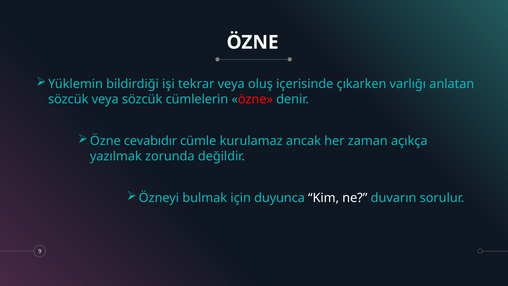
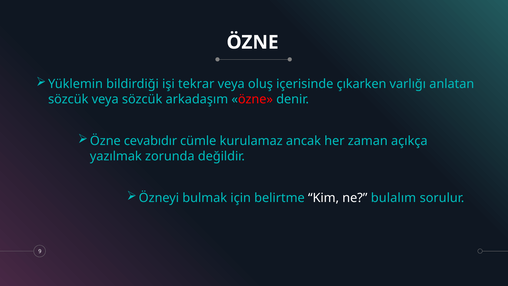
cümlelerin: cümlelerin -> arkadaşım (197, 99)
duyunca: duyunca -> belirtme (279, 198)
duvarın: duvarın -> bulalım (393, 198)
